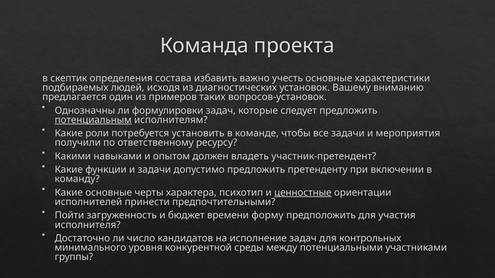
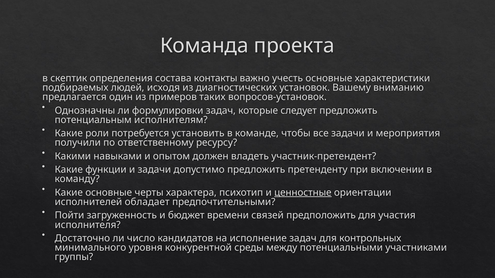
избавить: избавить -> контакты (216, 78)
потенциальным underline: present -> none (93, 120)
принести: принести -> обладает (147, 202)
форму: форму -> связей (268, 216)
